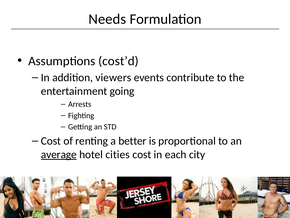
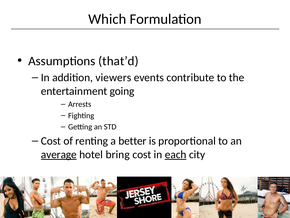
Needs: Needs -> Which (107, 19)
cost’d: cost’d -> that’d (118, 61)
cities: cities -> bring (118, 154)
each underline: none -> present (176, 154)
